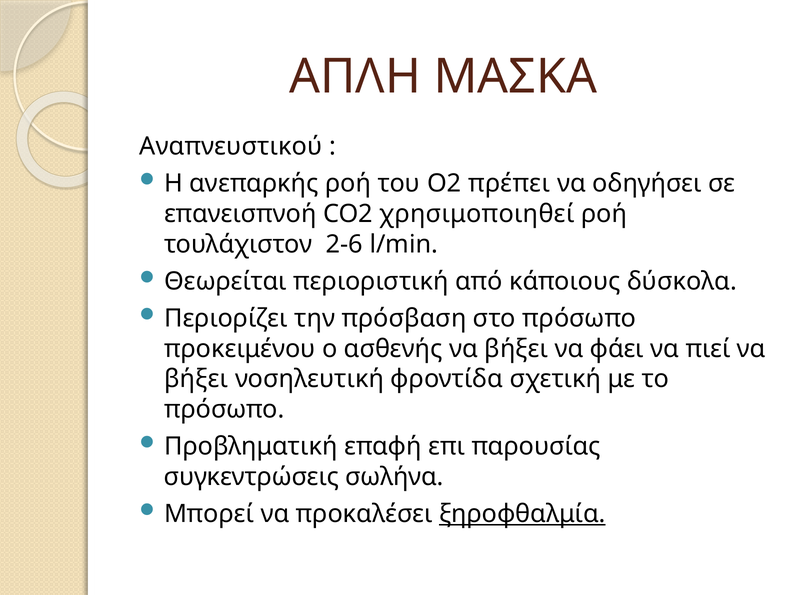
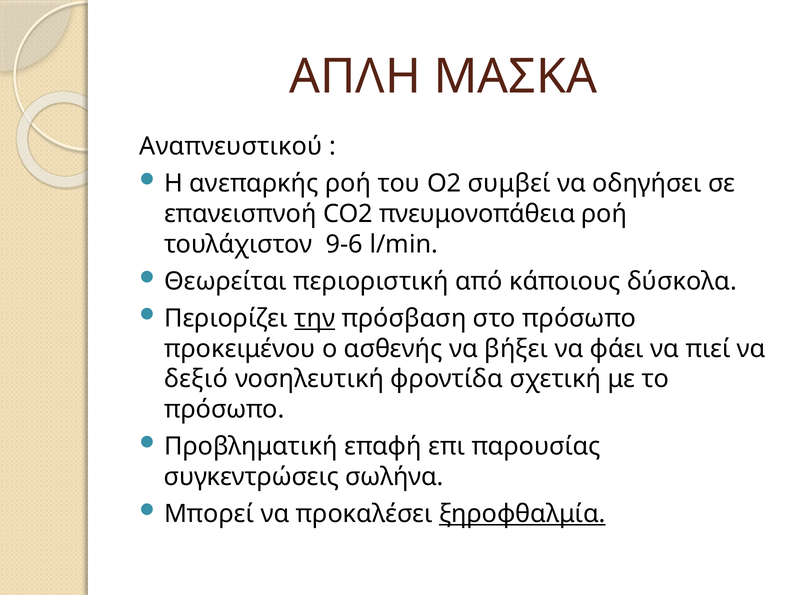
πρέπει: πρέπει -> συμβεί (509, 183)
χρησιμοποιηθεί: χρησιμοποιηθεί -> πνευμονοπάθεια (477, 214)
2-6: 2-6 -> 9-6 (344, 244)
την underline: none -> present (315, 318)
βήξει: βήξει -> δεξιό (196, 379)
